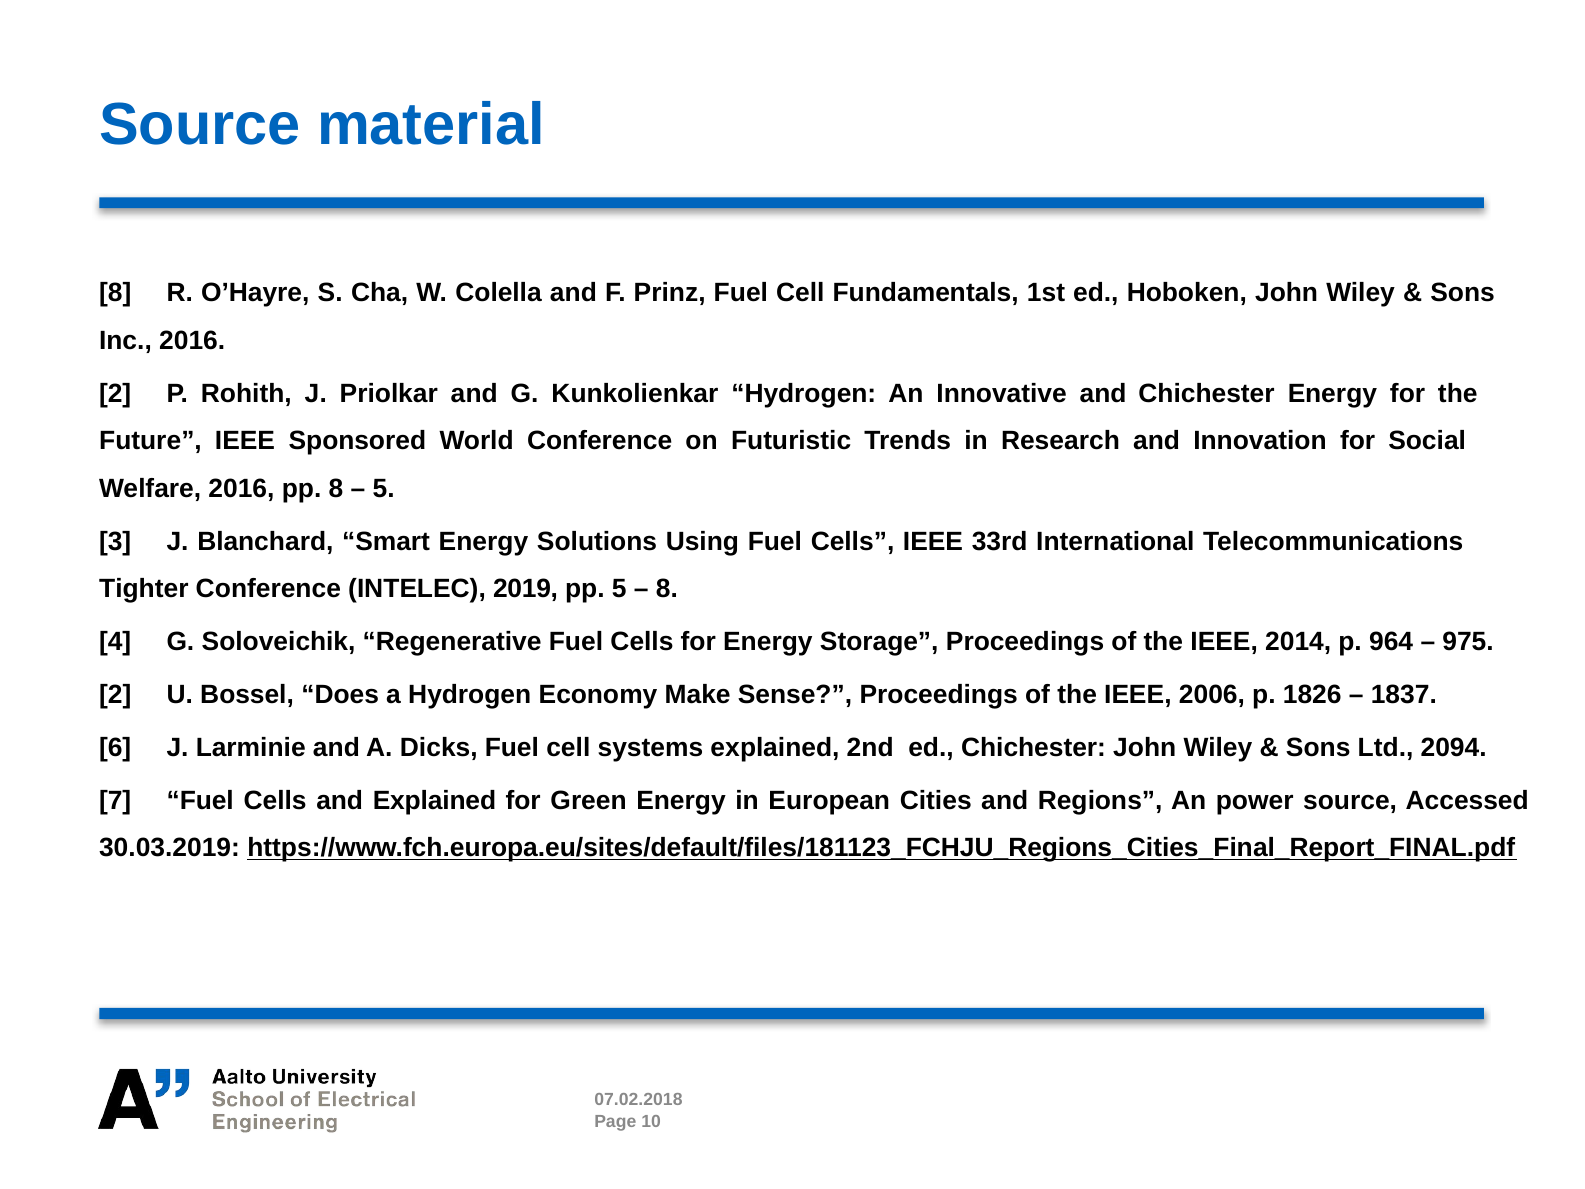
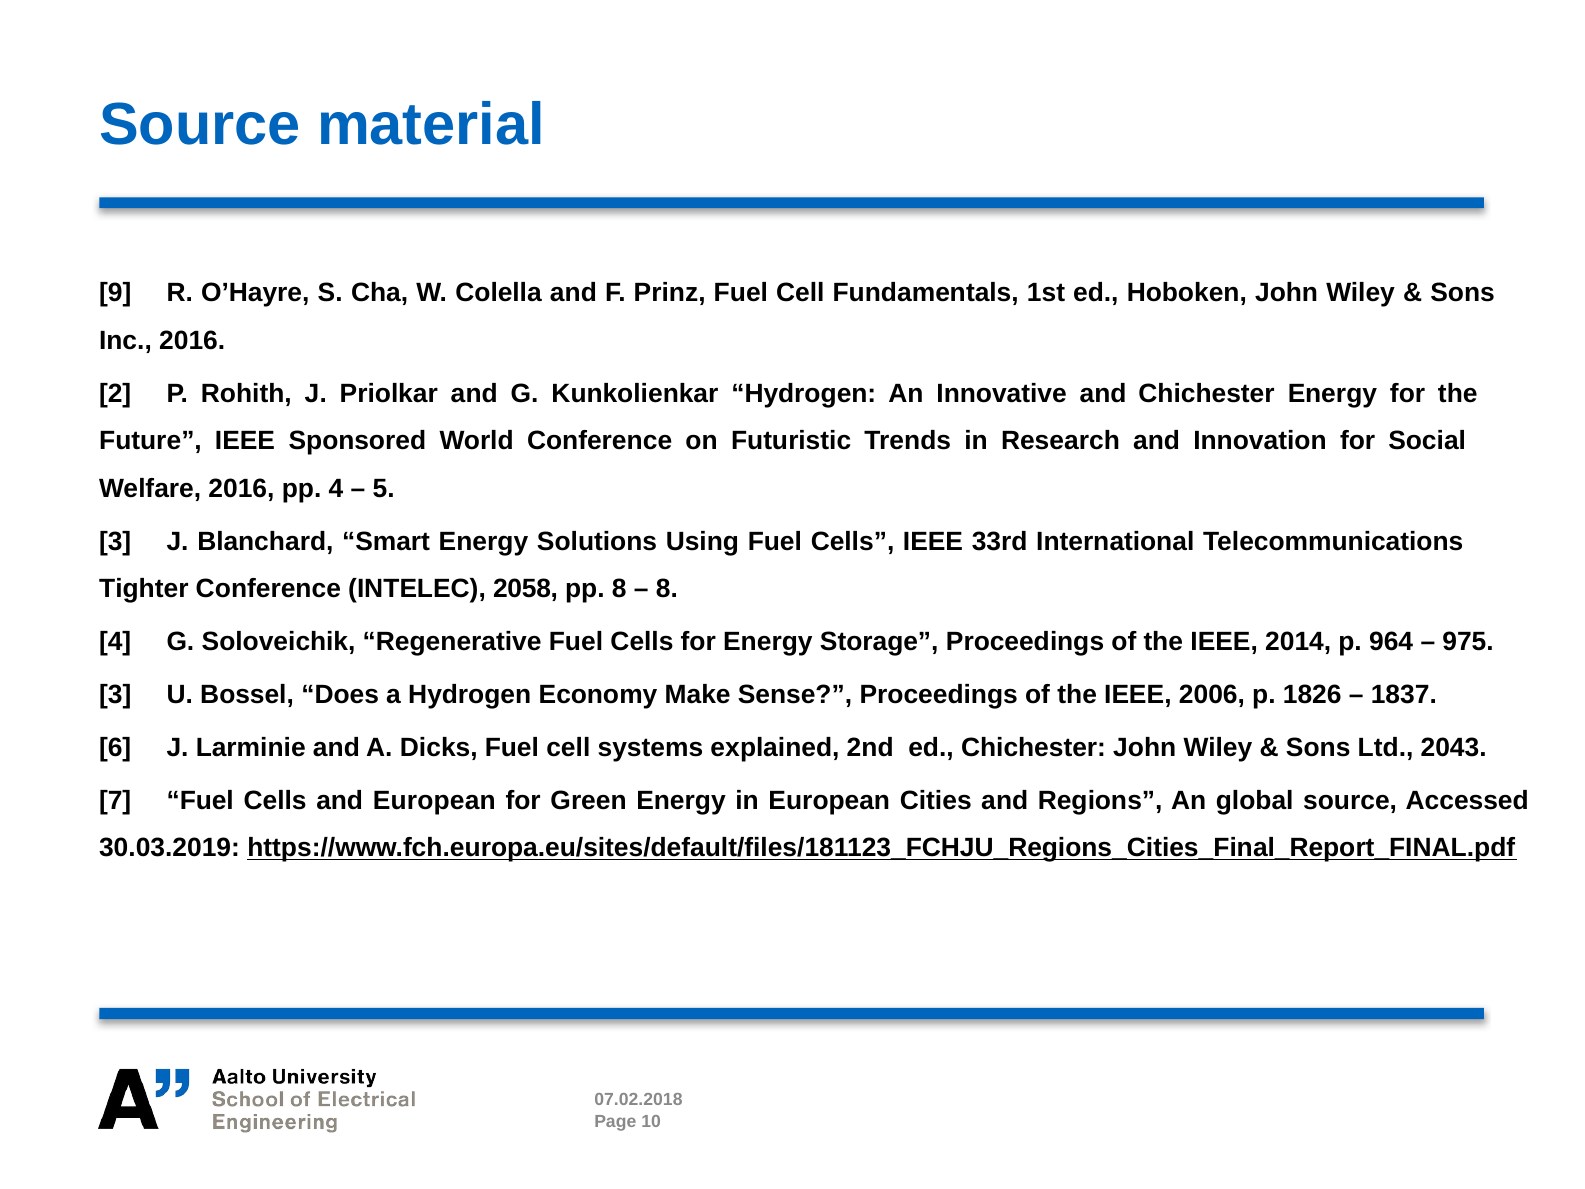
8: 8 -> 9 (115, 293)
pp 8: 8 -> 4 (336, 489)
2019: 2019 -> 2058 (526, 589)
pp 5: 5 -> 8 (619, 589)
2: 2 -> 3 (115, 695)
2094: 2094 -> 2043 (1454, 748)
and Explained: Explained -> European (434, 800)
power: power -> global (1255, 800)
